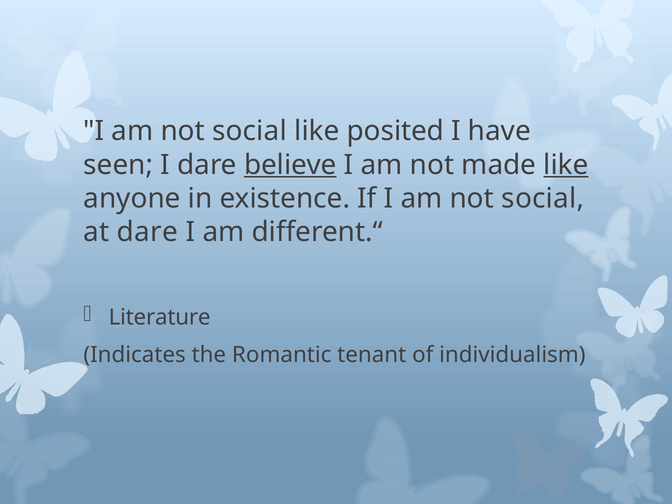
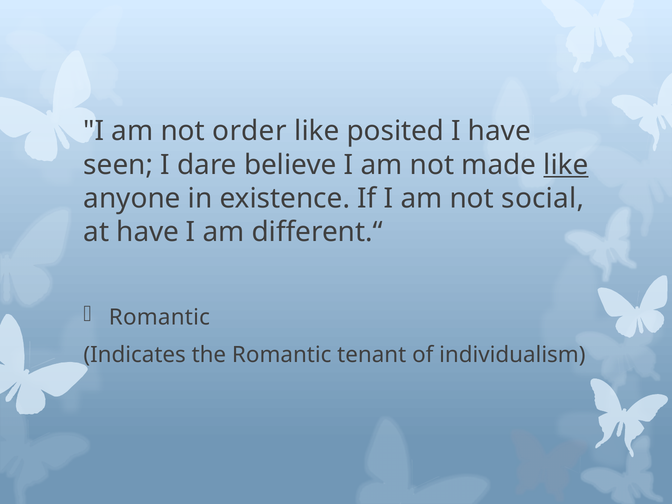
social: social -> order (249, 131)
believe underline: present -> none (290, 165)
at dare: dare -> have (148, 232)
Literature: Literature -> Romantic (159, 317)
